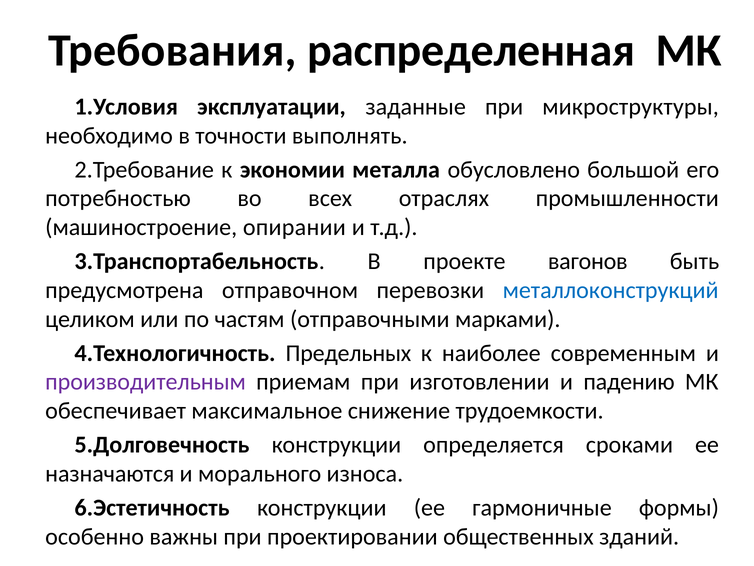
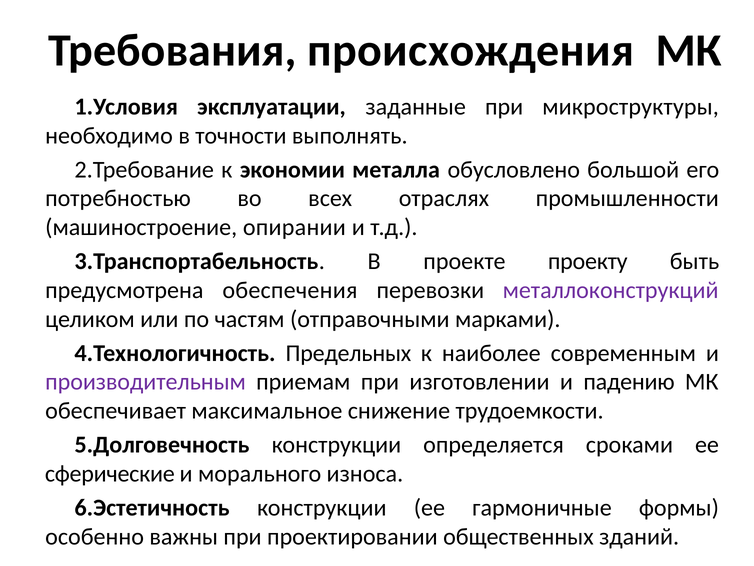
распределенная: распределенная -> происхождения (471, 51)
вагонов: вагонов -> проекту (588, 261)
отправочном: отправочном -> обеспечения (290, 290)
металлоконструкций colour: blue -> purple (611, 290)
назначаются: назначаются -> сферические (110, 473)
